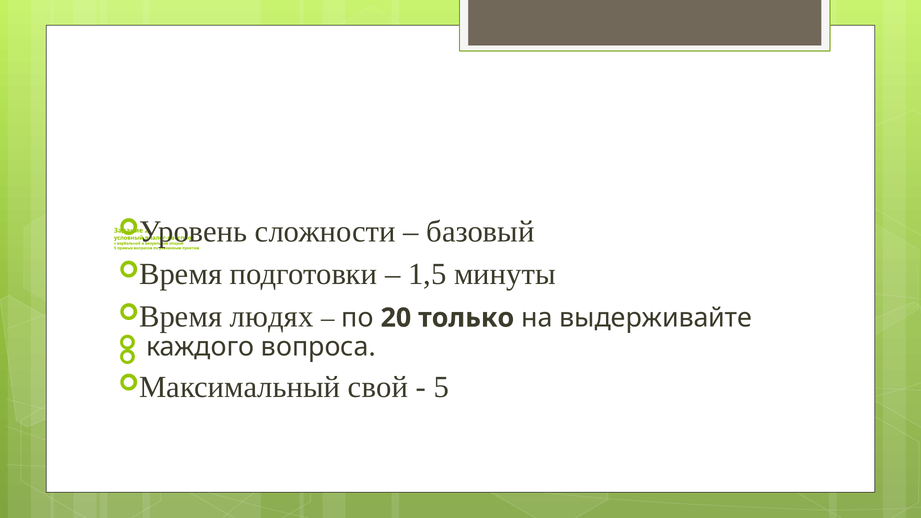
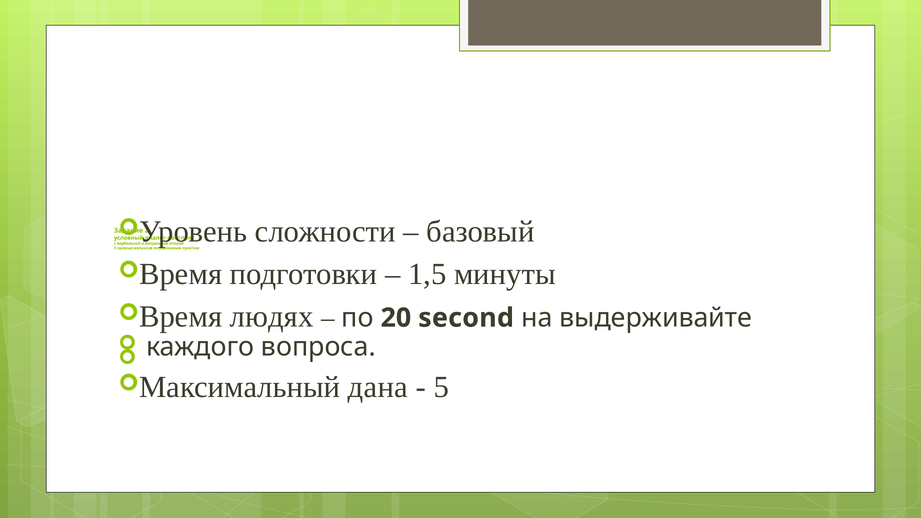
только: только -> second (466, 318)
свой: свой -> дана (378, 387)
